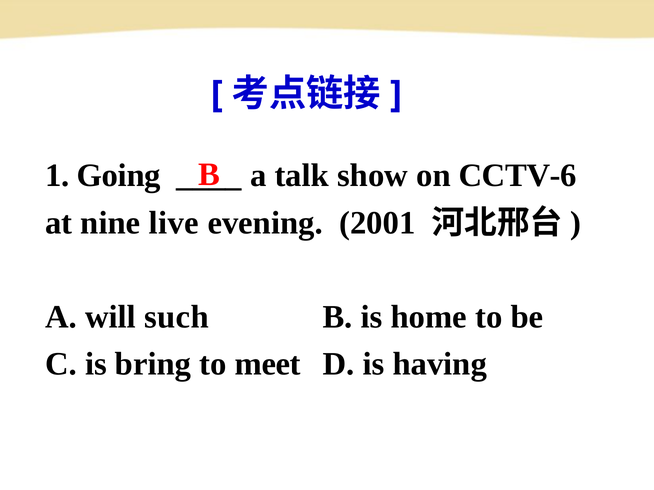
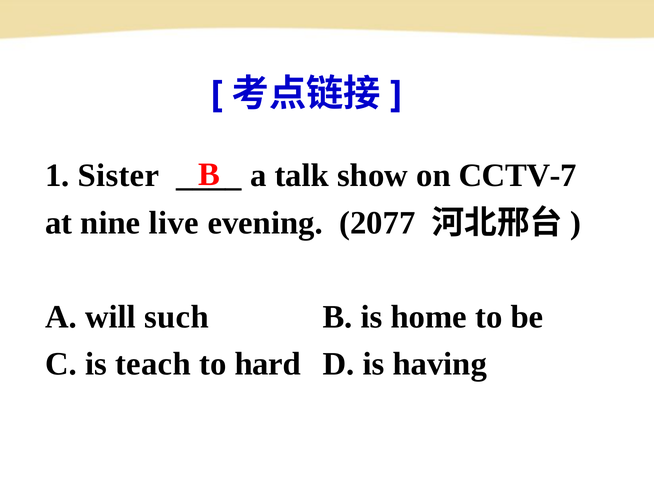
Going: Going -> Sister (118, 176)
CCTV-6: CCTV-6 -> CCTV-7 (518, 176)
2001: 2001 -> 2077 (377, 223)
bring: bring -> teach (153, 364)
meet: meet -> hard (268, 364)
